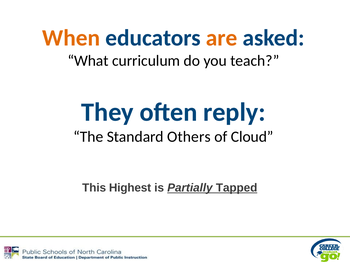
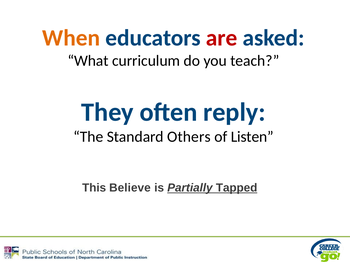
are colour: orange -> red (222, 38)
Cloud: Cloud -> Listen (252, 136)
Highest: Highest -> Believe (130, 187)
